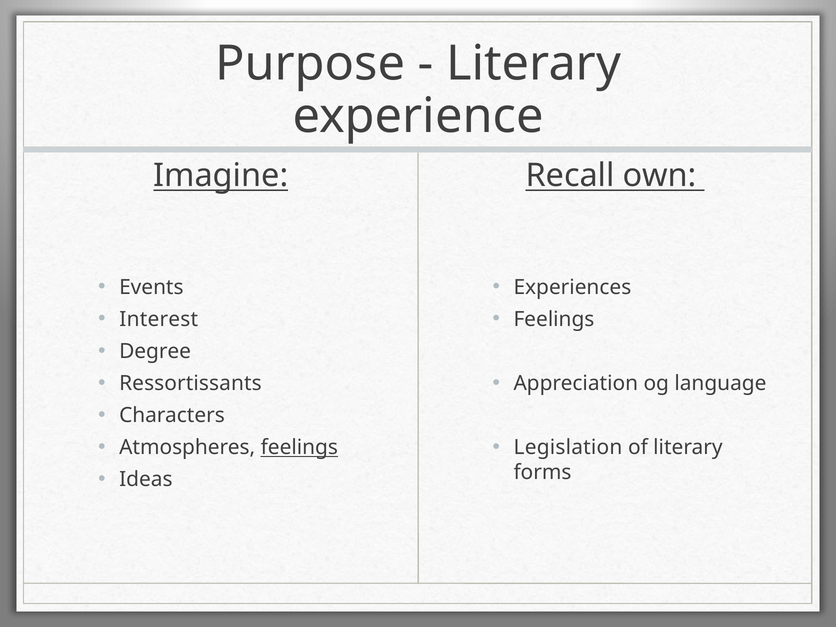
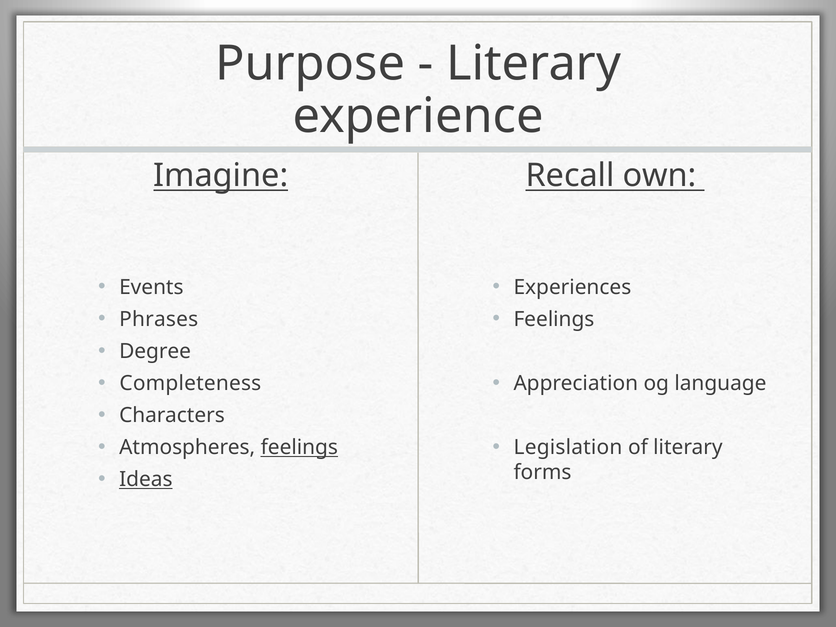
Interest: Interest -> Phrases (159, 319)
Ressortissants: Ressortissants -> Completeness (190, 383)
Ideas underline: none -> present (146, 479)
